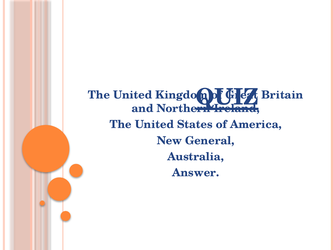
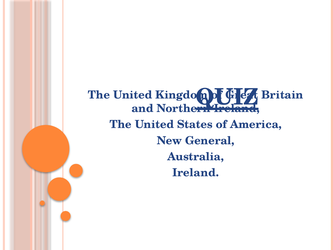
Answer: Answer -> Ireland (196, 173)
